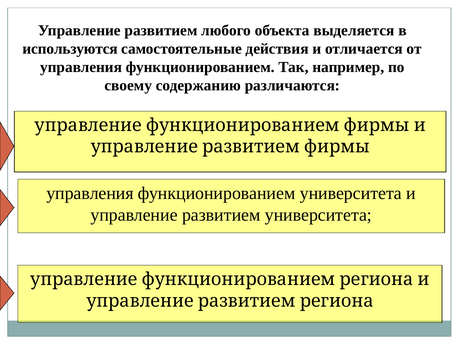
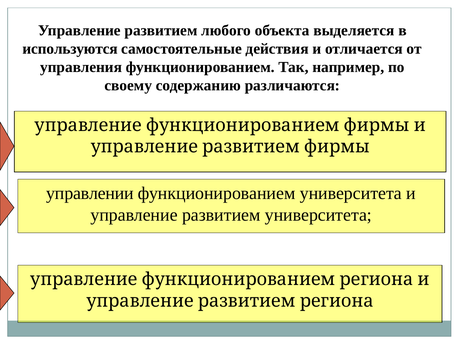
управления: управления -> управлении (90, 194)
